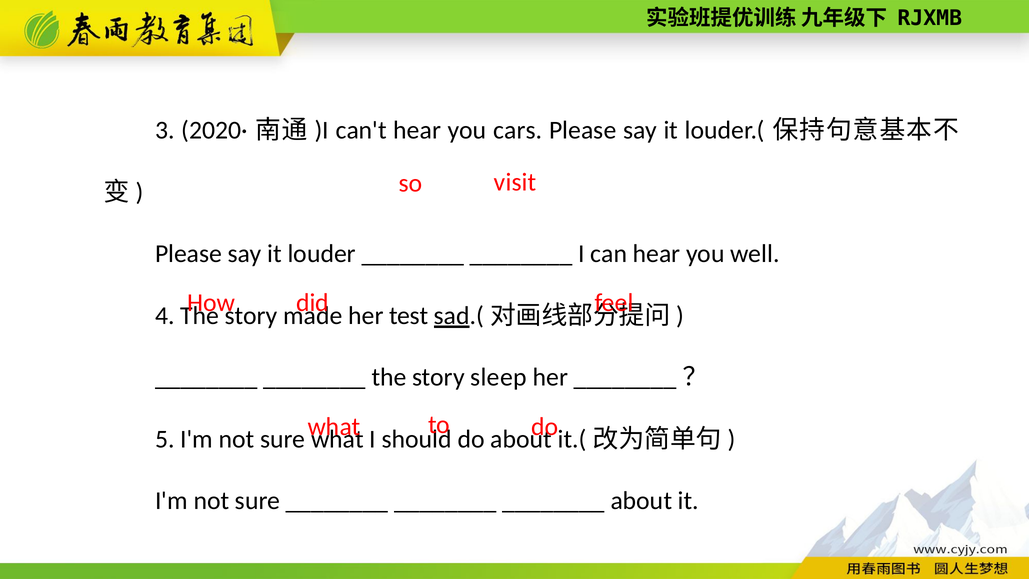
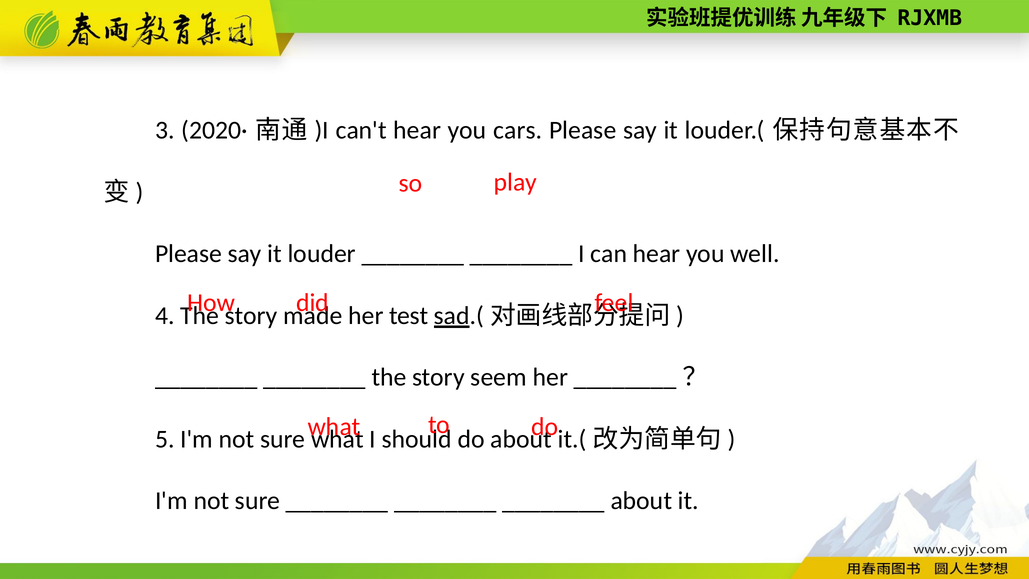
visit: visit -> play (515, 182)
sleep: sleep -> seem (499, 377)
